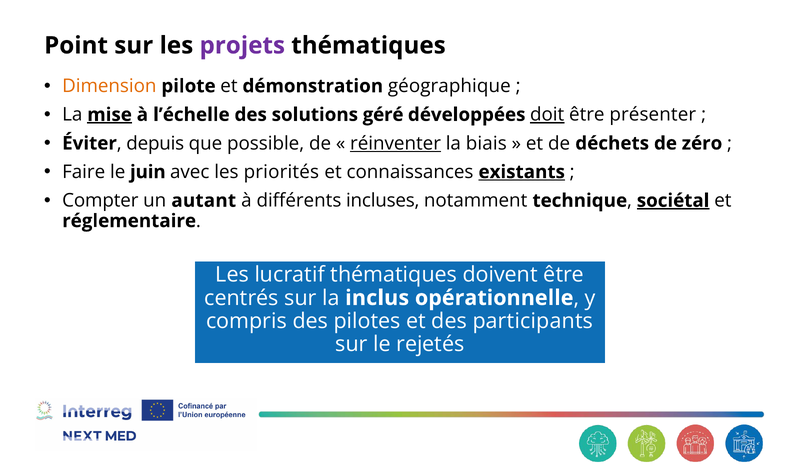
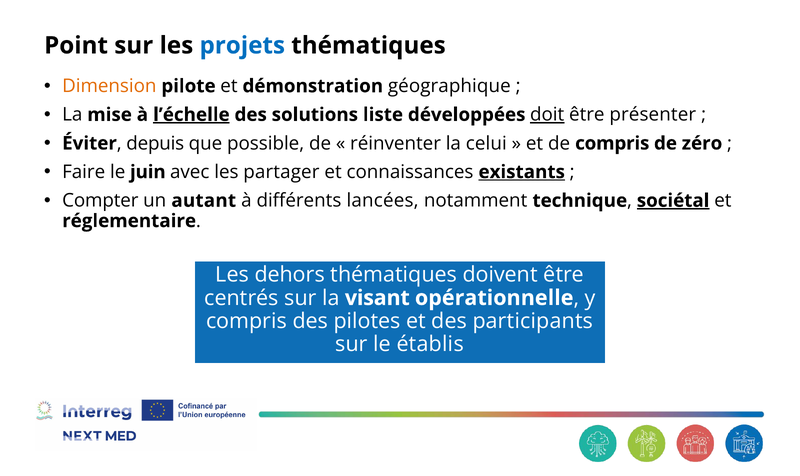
projets colour: purple -> blue (242, 46)
mise underline: present -> none (110, 115)
l’échelle underline: none -> present (191, 115)
géré: géré -> liste (383, 115)
réinventer underline: present -> none (396, 143)
biais: biais -> celui (486, 143)
de déchets: déchets -> compris (612, 143)
priorités: priorités -> partager (281, 172)
incluses: incluses -> lancées (383, 201)
lucratif: lucratif -> dehors (290, 275)
inclus: inclus -> visant (377, 298)
rejetés: rejetés -> établis (430, 345)
